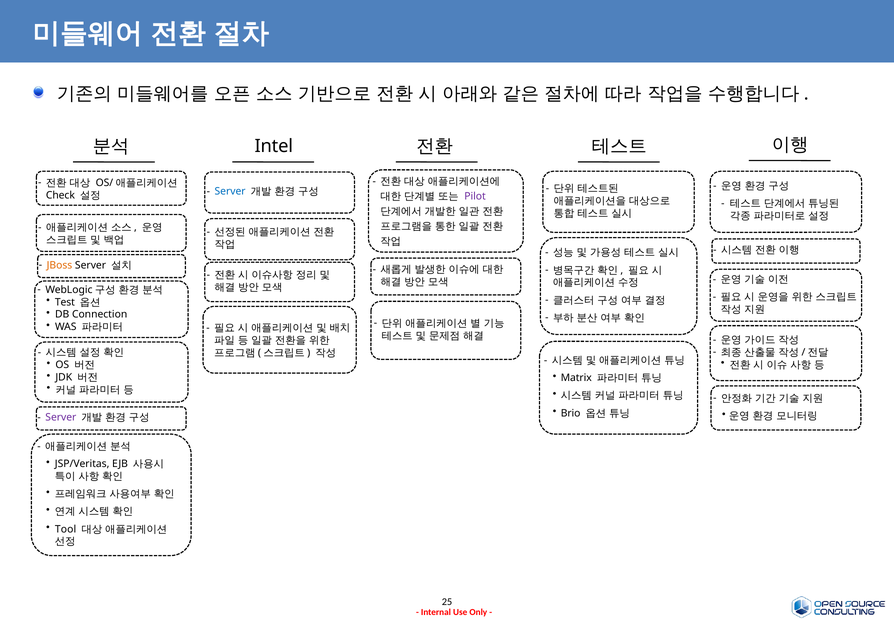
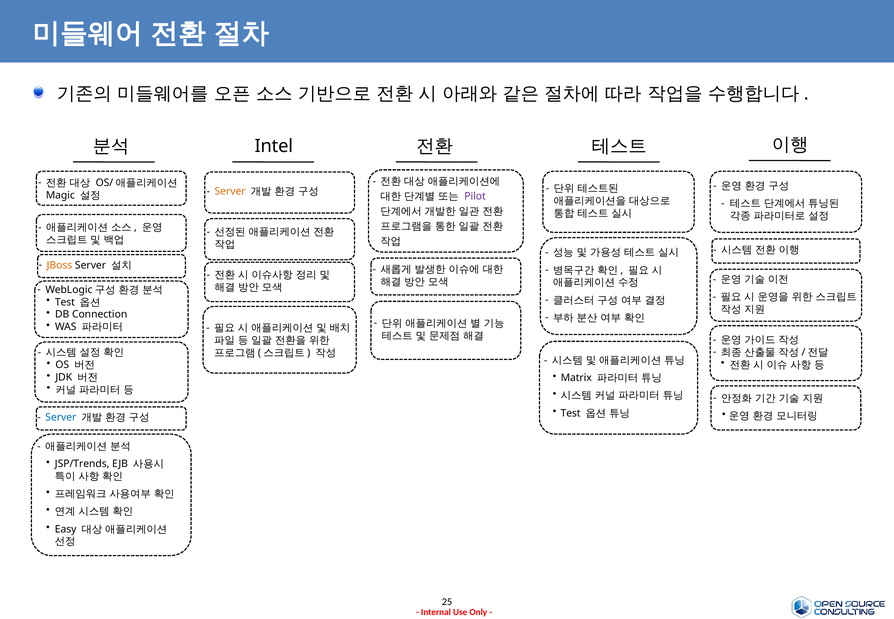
Server colour: blue -> orange (230, 192)
Check: Check -> Magic (60, 195)
Brio: Brio -> Test (571, 413)
Server colour: purple -> blue (61, 417)
JSP/Veritas: JSP/Veritas -> JSP/Trends (82, 464)
Tool: Tool -> Easy (66, 529)
